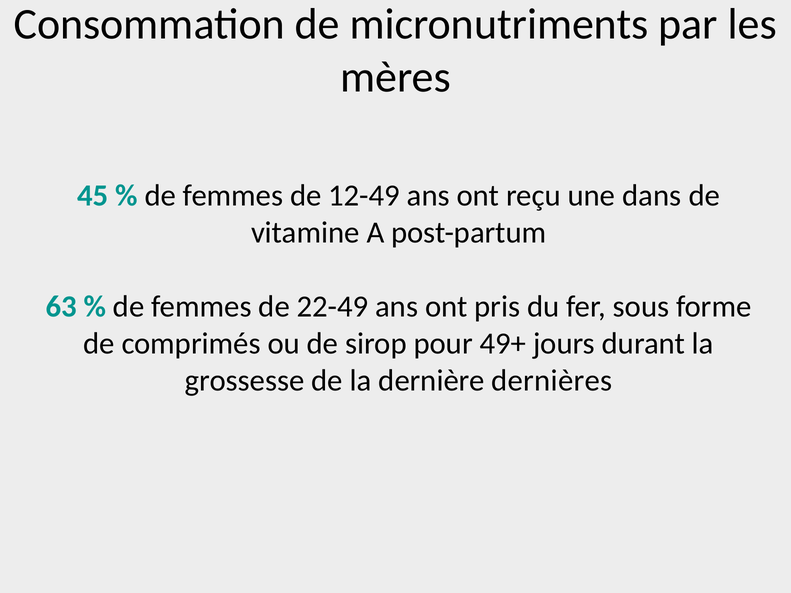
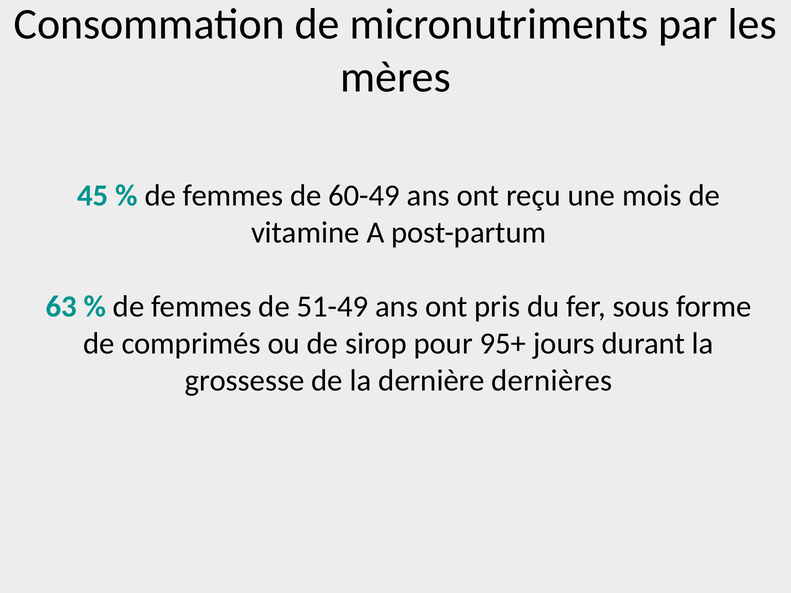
12-49: 12-49 -> 60-49 (364, 196)
dans: dans -> mois (652, 196)
22-49: 22-49 -> 51-49 (333, 307)
49+: 49+ -> 95+ (503, 344)
